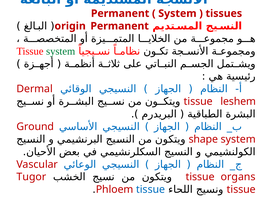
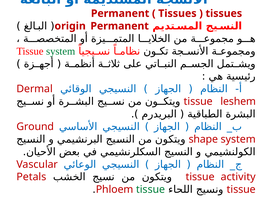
System: System -> Tissues (177, 13)
Tugor: Tugor -> Petals (31, 177)
organs: organs -> activity (238, 177)
tissue colour: blue -> green (151, 190)
